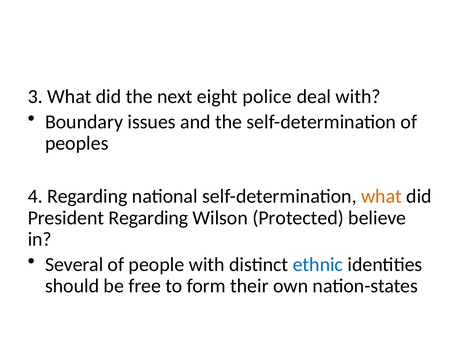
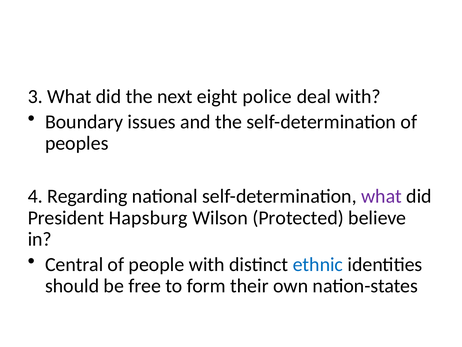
what colour: orange -> purple (381, 196)
President Regarding: Regarding -> Hapsburg (148, 217)
Several: Several -> Central (74, 264)
